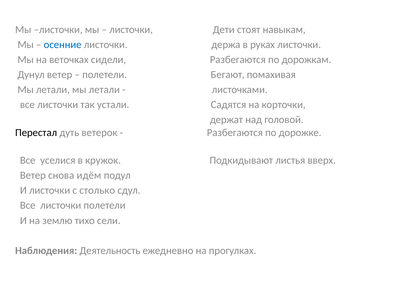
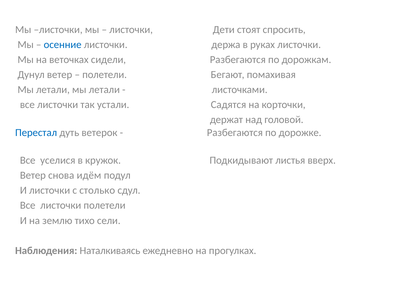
навыкам: навыкам -> спросить (284, 30)
Перестал colour: black -> blue (36, 133)
Деятельность: Деятельность -> Наталкиваясь (110, 251)
